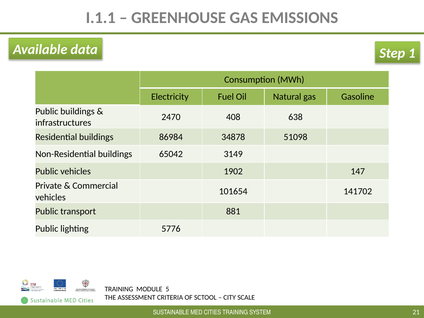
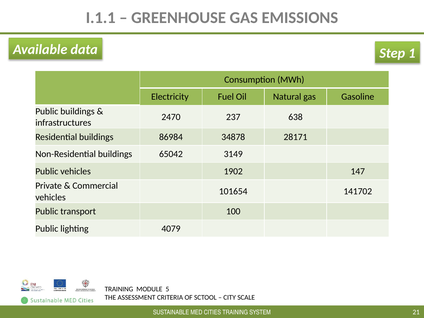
408: 408 -> 237 (233, 117)
51098: 51098 -> 28171 (295, 137)
881: 881 -> 100 (233, 211)
5776: 5776 -> 4079 (171, 229)
